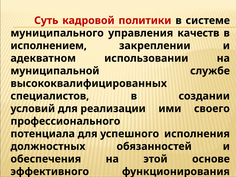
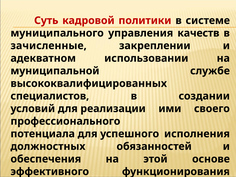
исполнением: исполнением -> зачисленные (49, 46)
